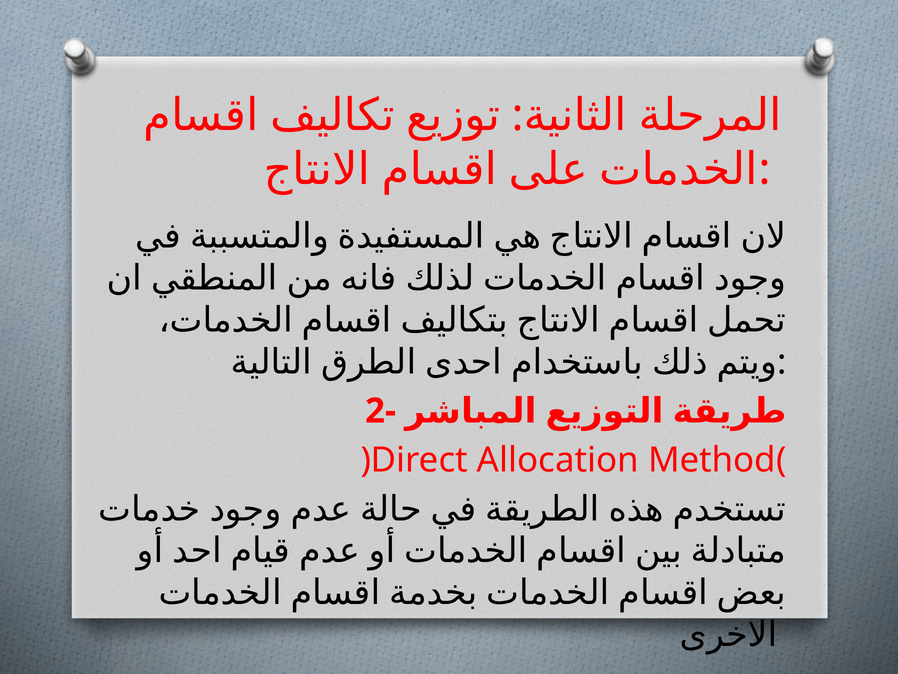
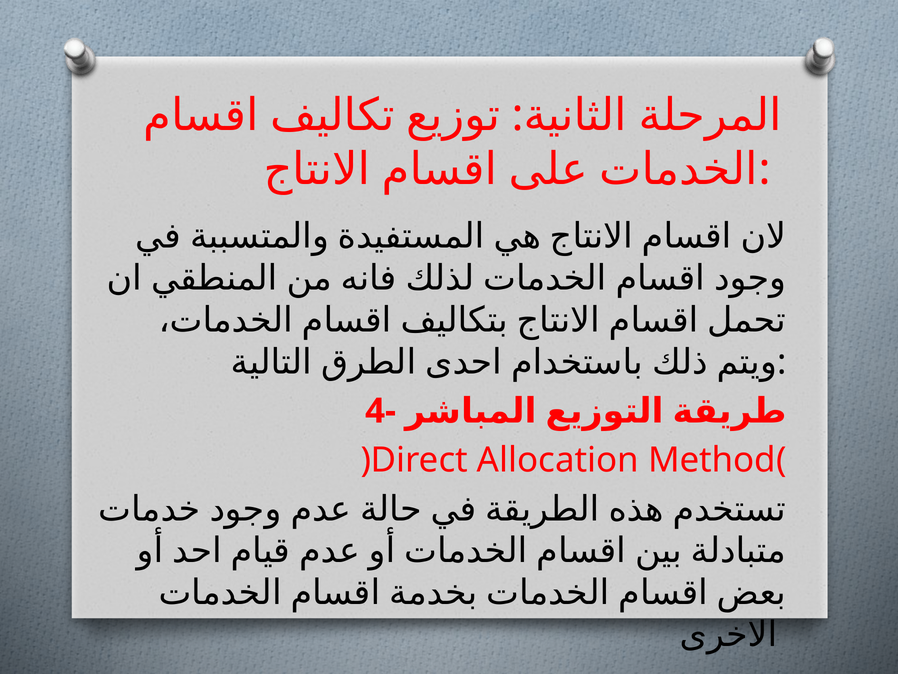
2-: 2- -> 4- (381, 411)
